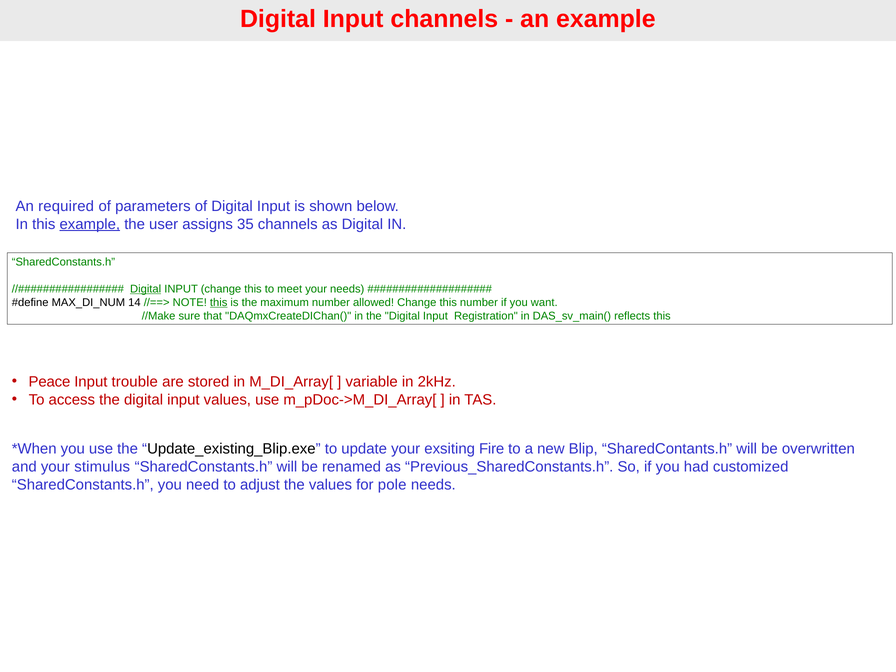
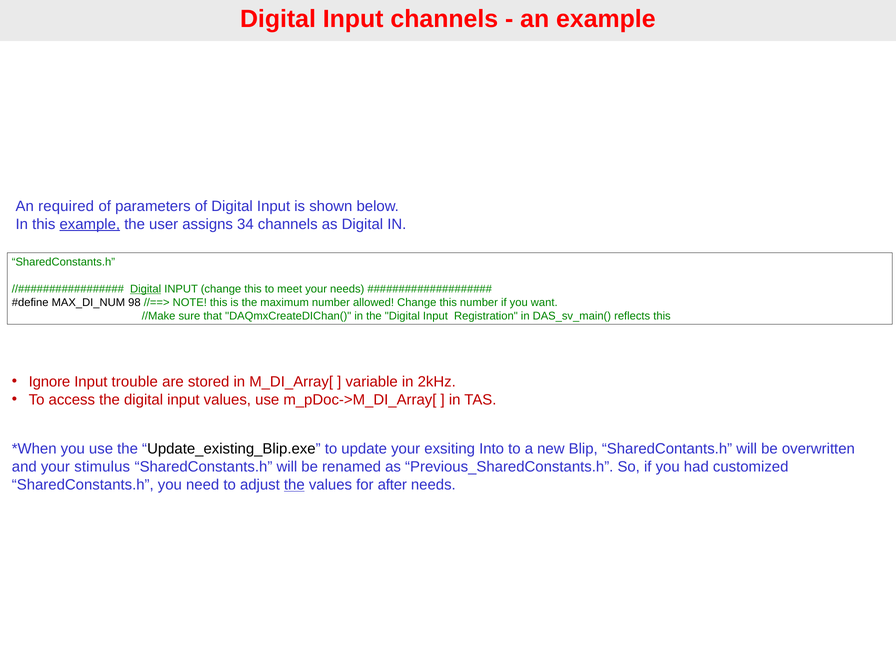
35: 35 -> 34 (245, 224)
14: 14 -> 98 (134, 303)
this underline: present -> none (219, 303)
Peace: Peace -> Ignore (49, 382)
Fire: Fire -> Into (492, 449)
the underline: none -> present (294, 485)
pole: pole -> after (392, 485)
